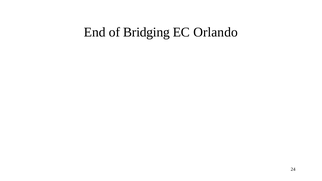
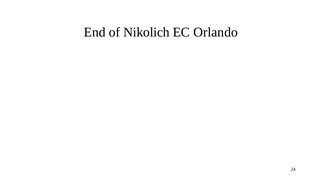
Bridging: Bridging -> Nikolich (146, 32)
